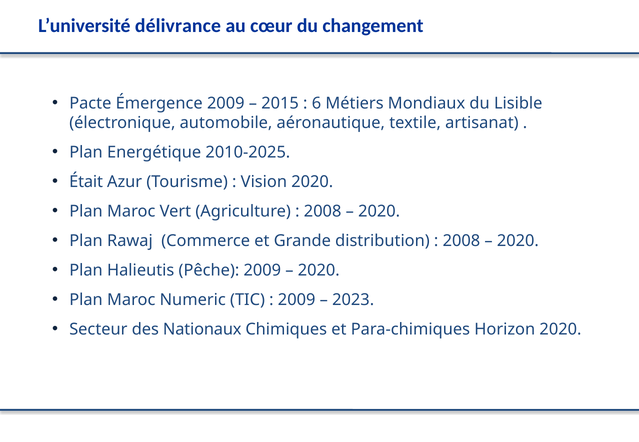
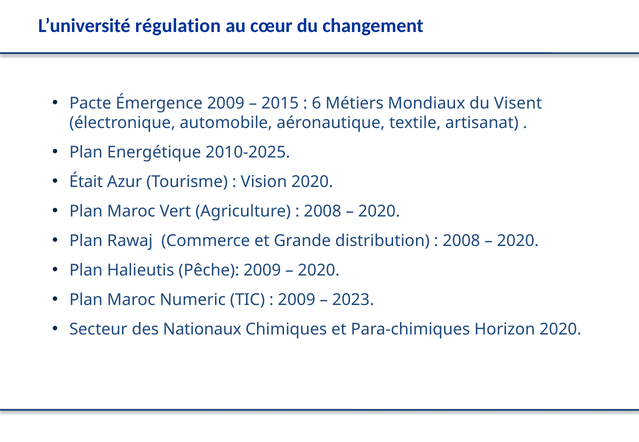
délivrance: délivrance -> régulation (178, 26)
Lisible: Lisible -> Visent (518, 103)
